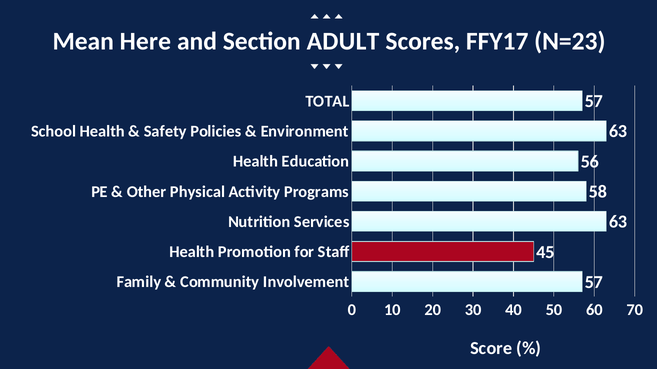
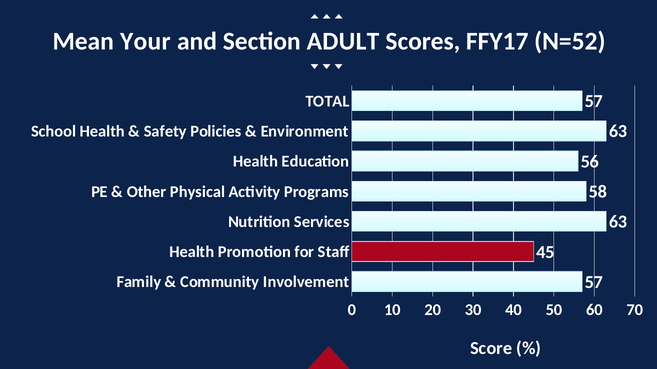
Here: Here -> Your (145, 41)
N=23: N=23 -> N=52 (570, 41)
